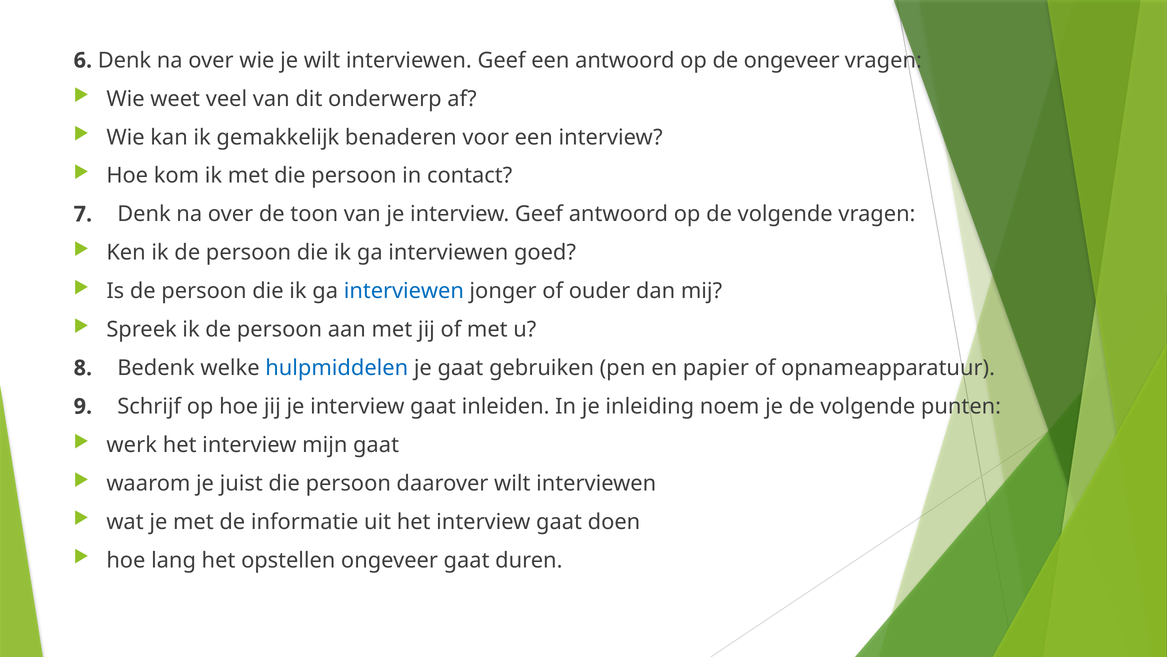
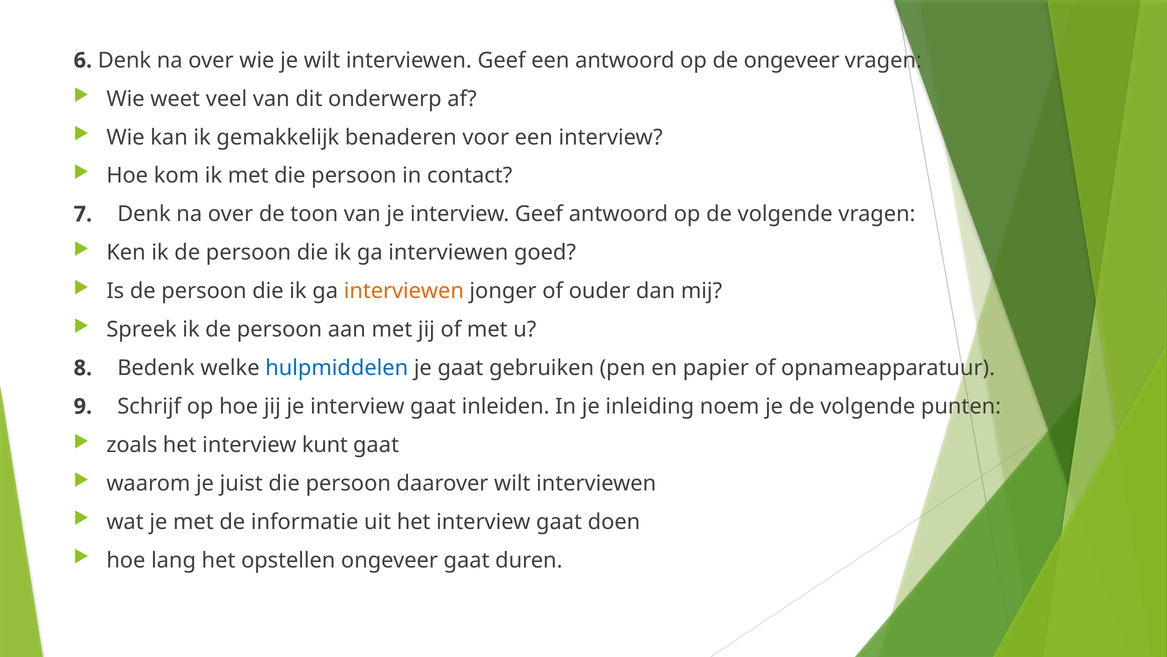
interviewen colour: blue -> orange (404, 291)
werk: werk -> zoals (132, 445)
mijn: mijn -> kunt (325, 445)
